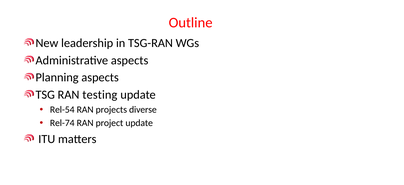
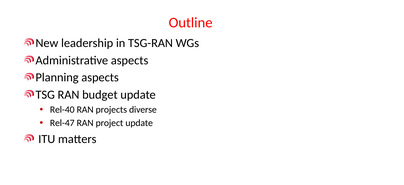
testing: testing -> budget (100, 95)
Rel-54: Rel-54 -> Rel-40 (62, 110)
Rel-74: Rel-74 -> Rel-47 (62, 123)
